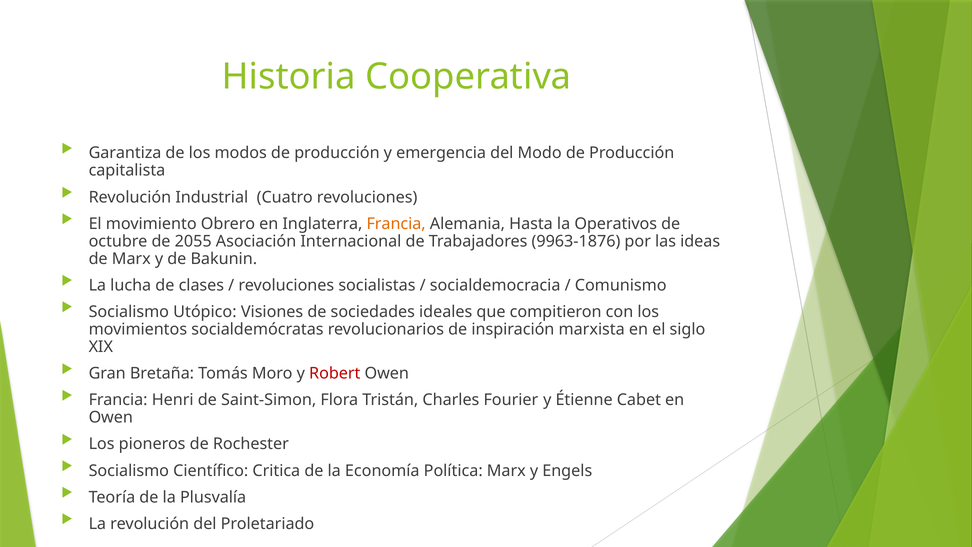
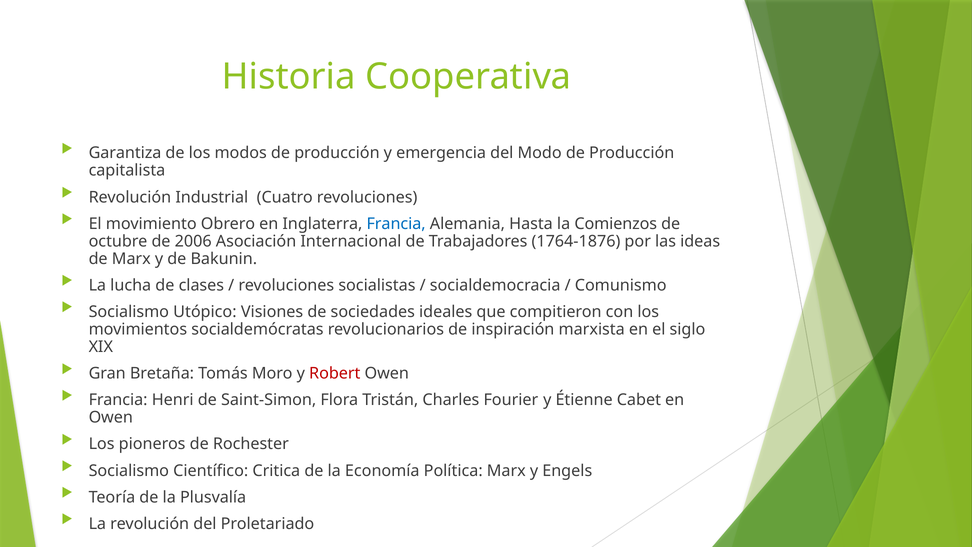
Francia colour: orange -> blue (396, 224)
Operativos: Operativos -> Comienzos (616, 224)
2055: 2055 -> 2006 (193, 241)
9963-1876: 9963-1876 -> 1764-1876 (576, 241)
